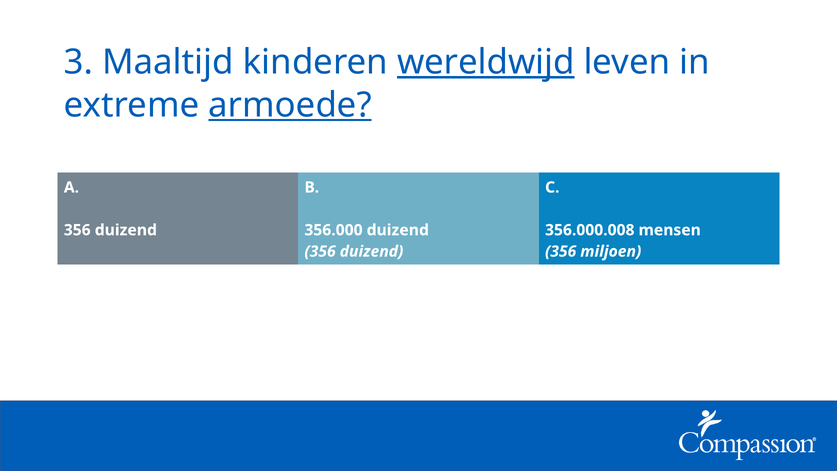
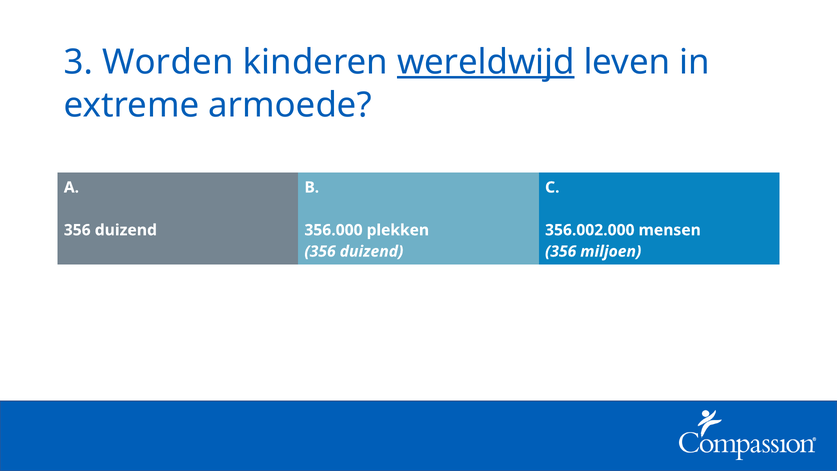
Maaltijd: Maaltijd -> Worden (168, 62)
armoede underline: present -> none (290, 105)
356.000 duizend: duizend -> plekken (398, 230)
356.000.008: 356.000.008 -> 356.002.000 (590, 230)
